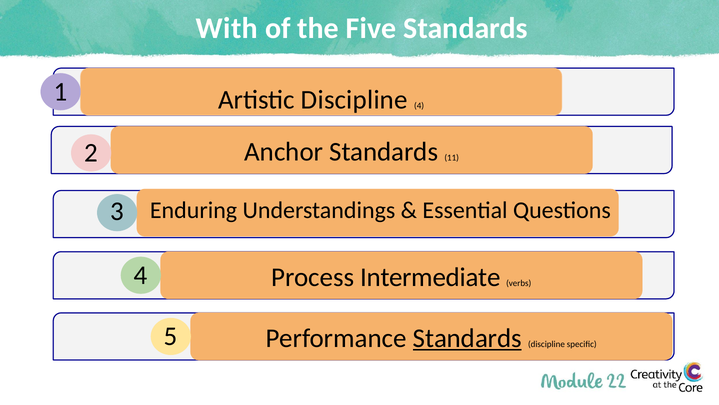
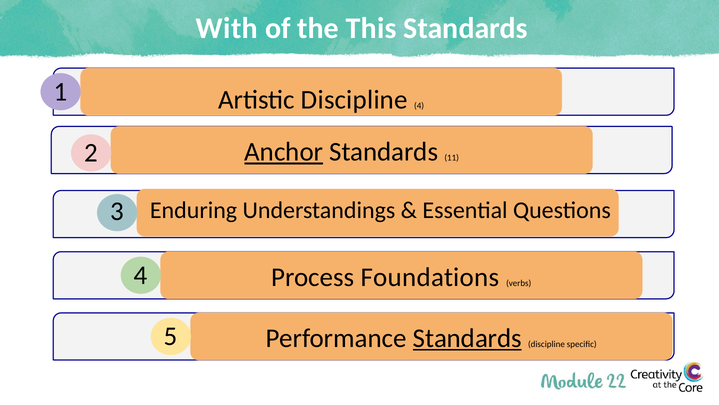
Five: Five -> This (371, 29)
Anchor underline: none -> present (284, 152)
Intermediate: Intermediate -> Foundations (430, 277)
